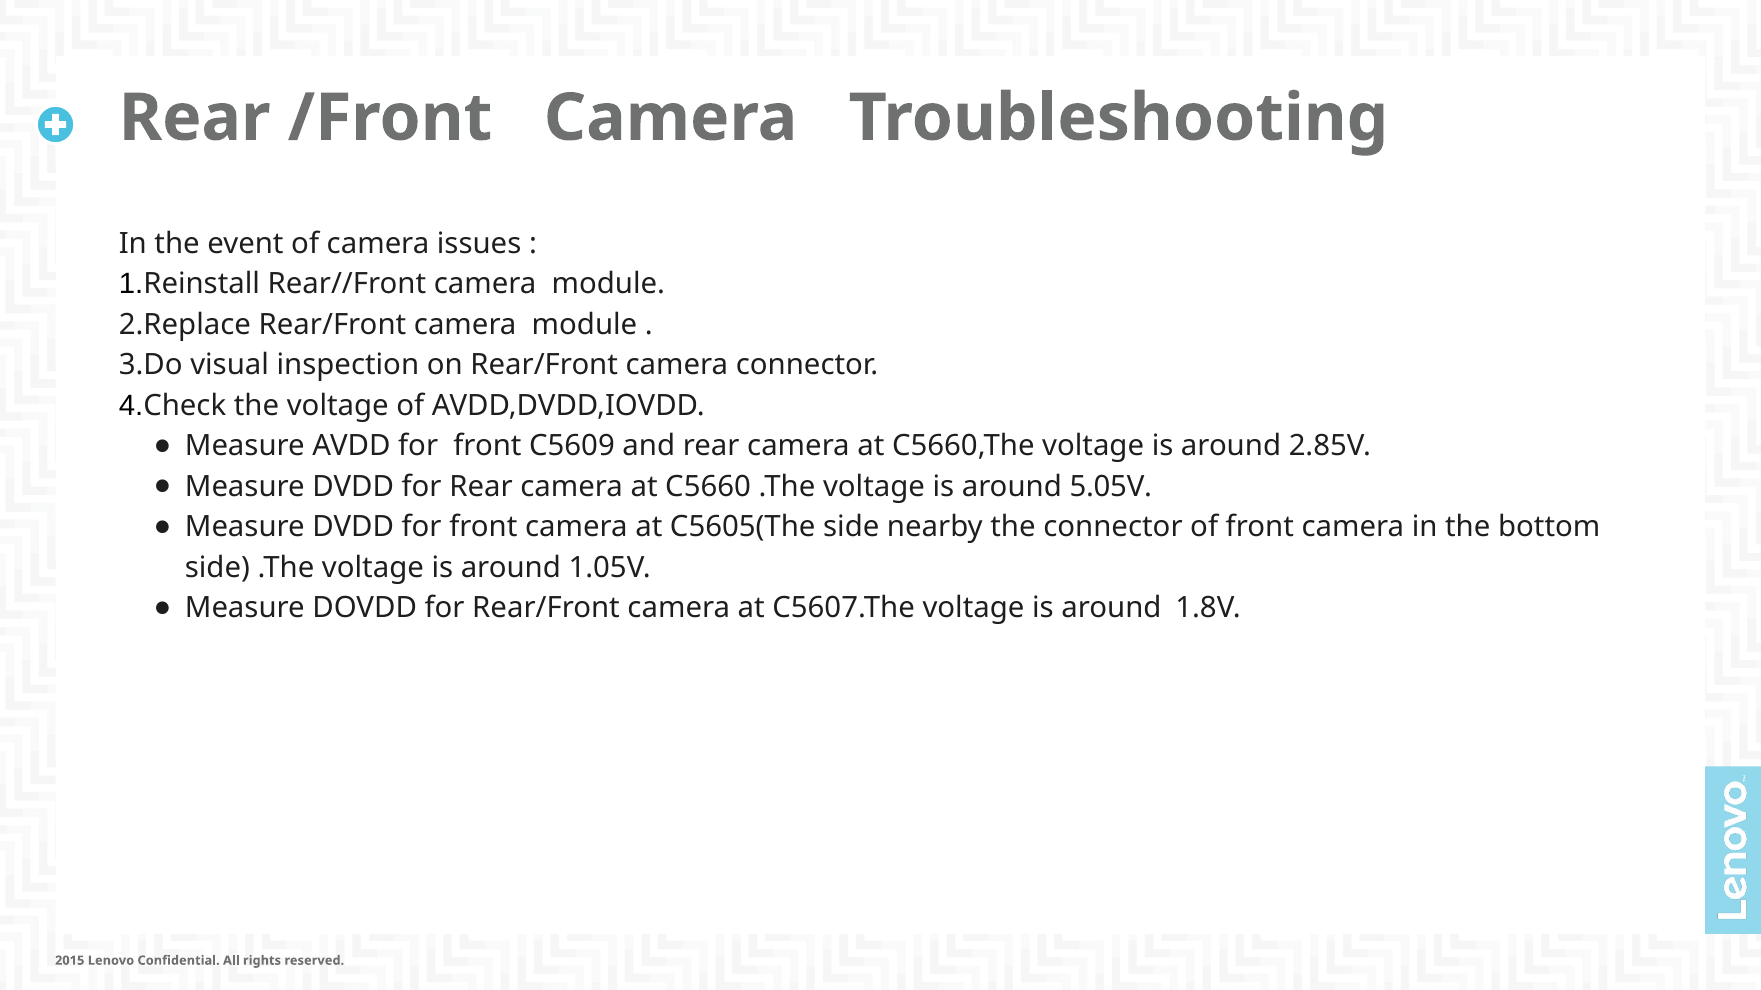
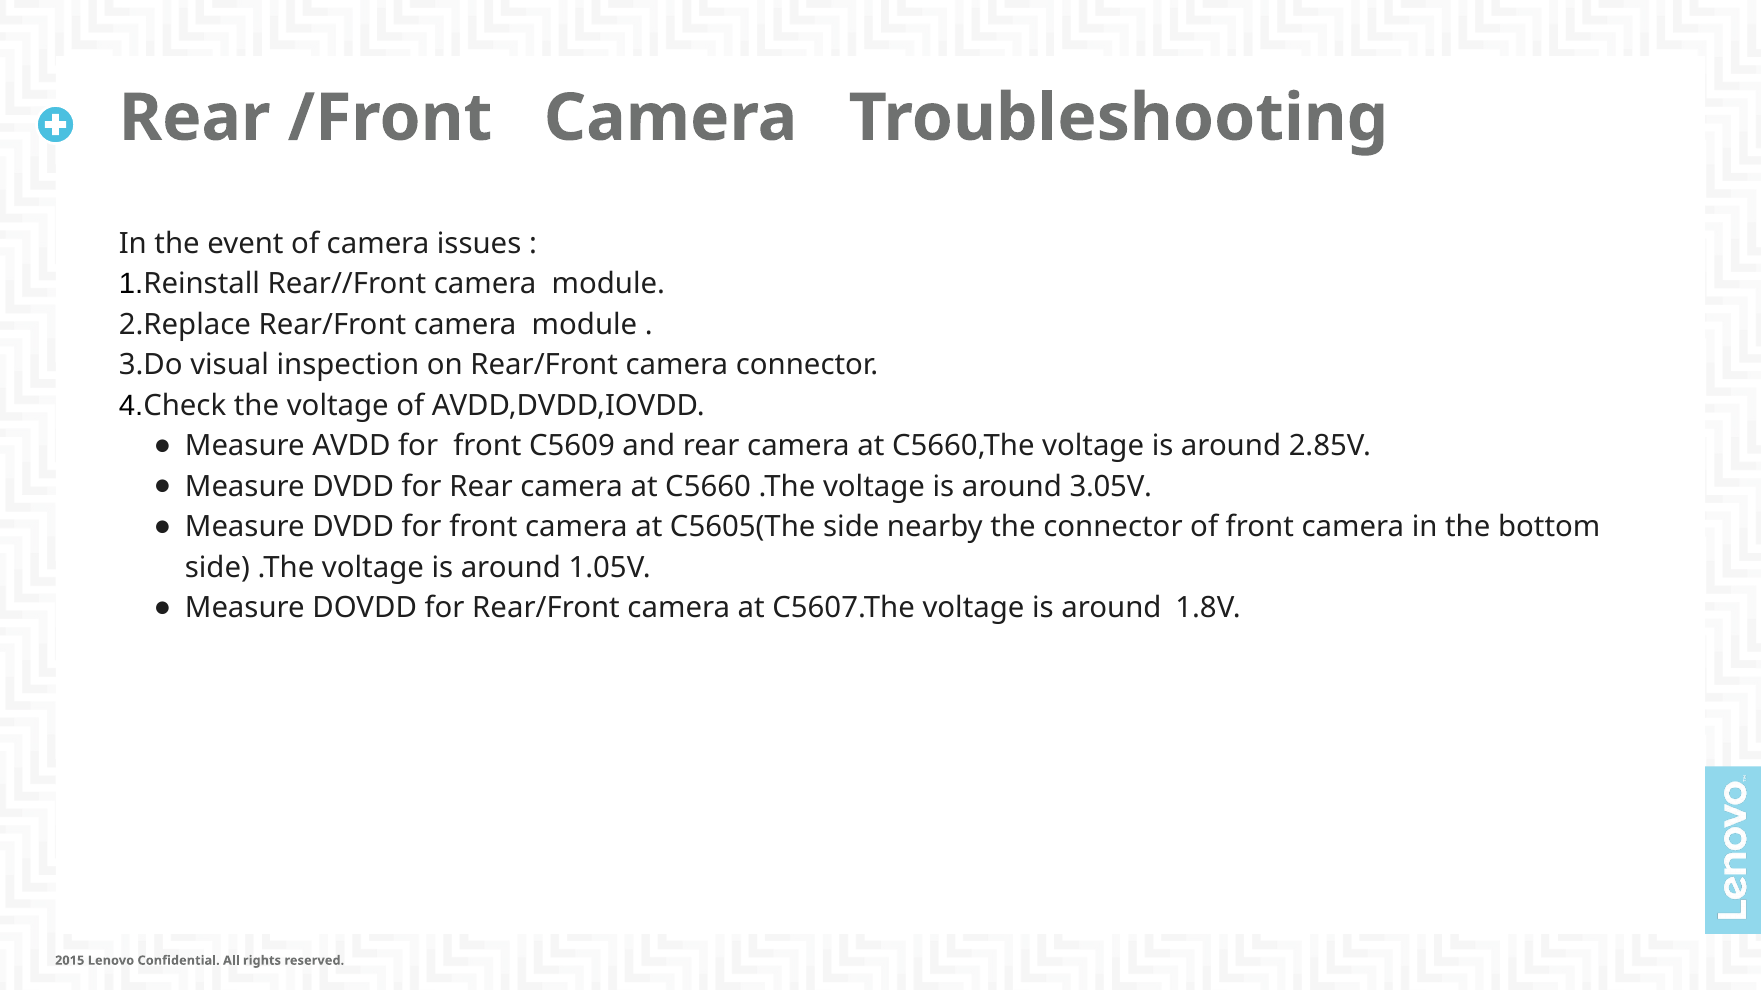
5.05V: 5.05V -> 3.05V (1111, 487)
